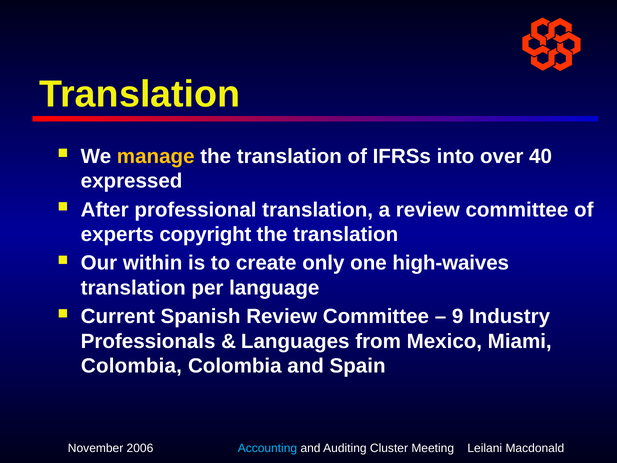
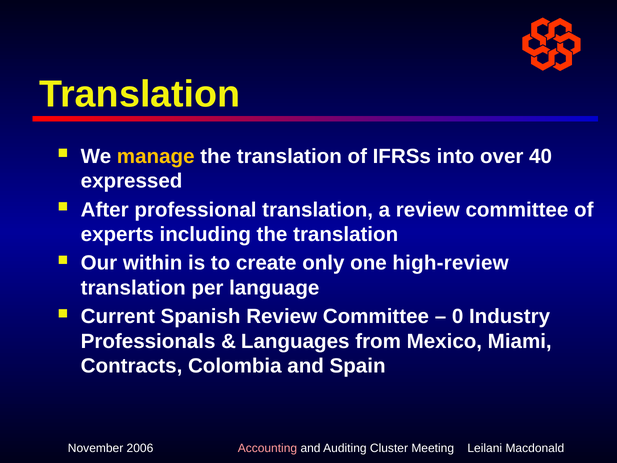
copyright: copyright -> including (205, 234)
high-waives: high-waives -> high-review (451, 263)
9: 9 -> 0 (458, 317)
Colombia: Colombia -> Contracts (132, 366)
Accounting colour: light blue -> pink (267, 448)
